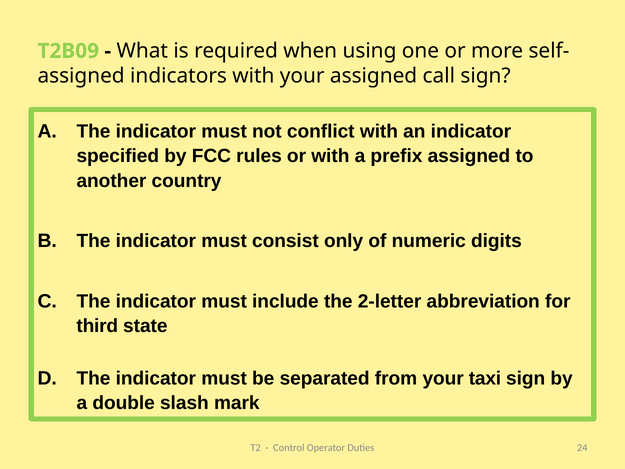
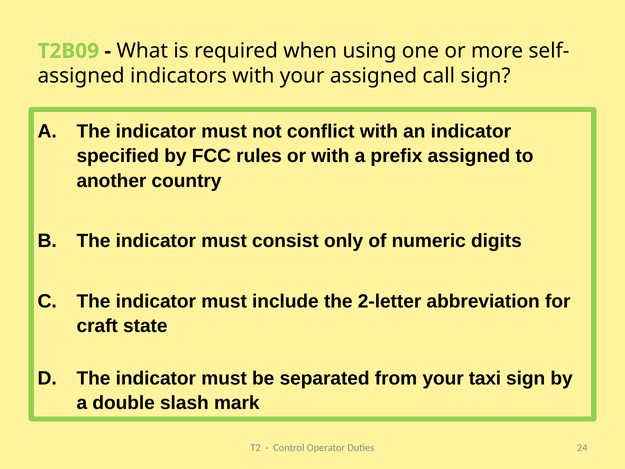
third: third -> craft (97, 326)
